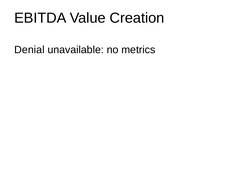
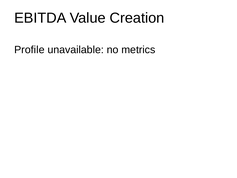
Denial: Denial -> Profile (29, 50)
